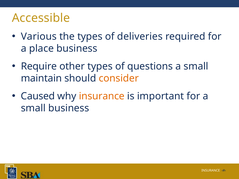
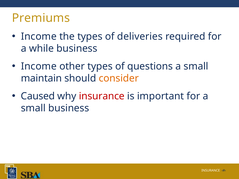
Accessible: Accessible -> Premiums (41, 18)
Various: Various -> Income (39, 37)
place: place -> while (41, 48)
Require: Require -> Income (39, 66)
insurance colour: orange -> red (102, 96)
